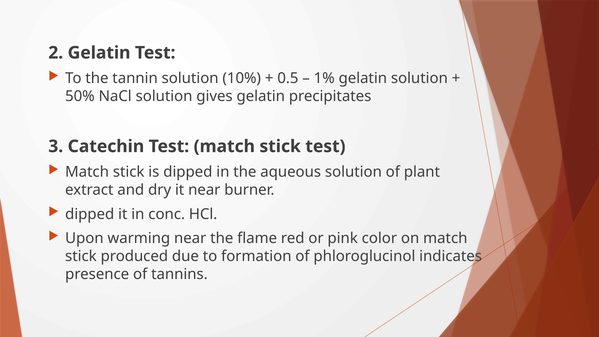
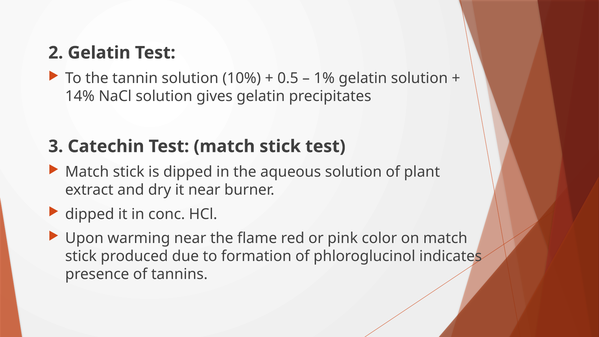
50%: 50% -> 14% (80, 96)
